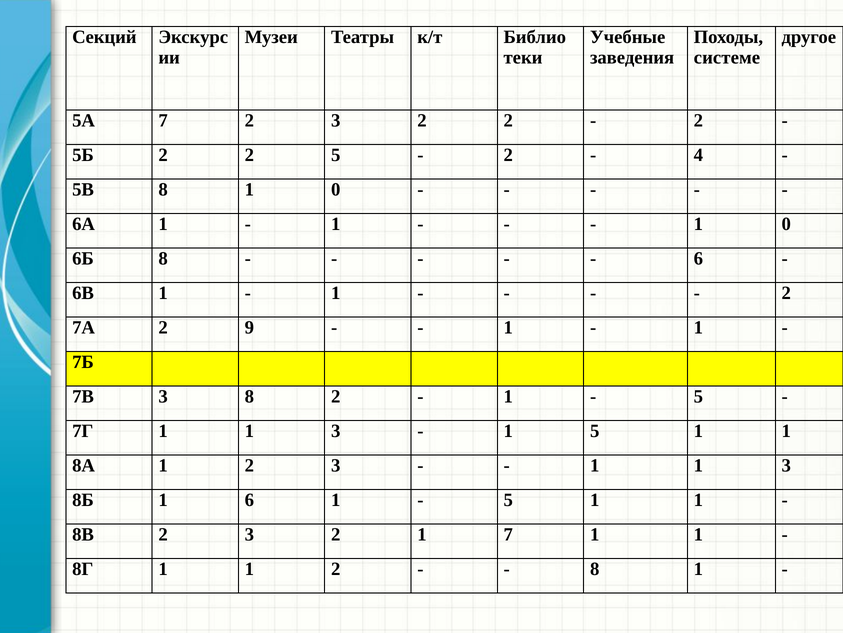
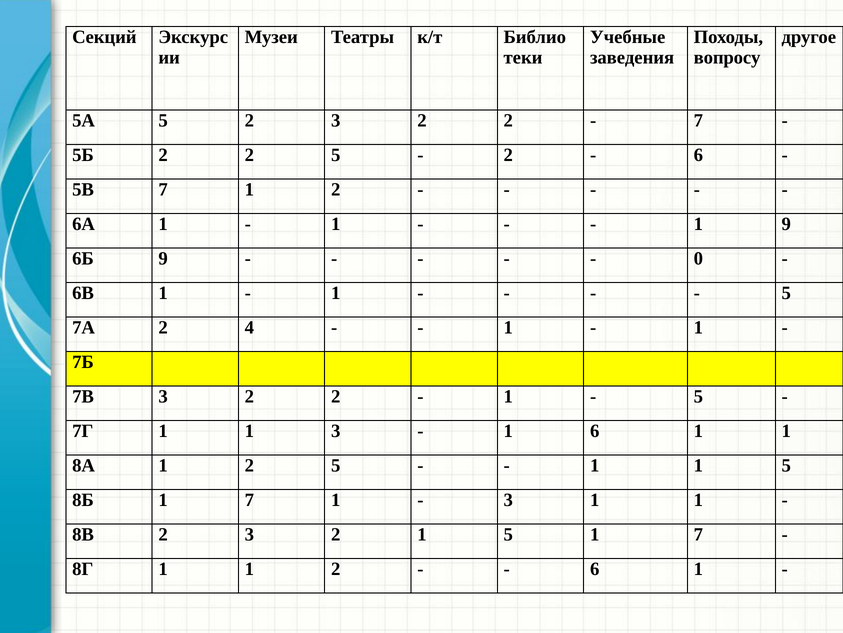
системе: системе -> вопросу (727, 58)
5А 7: 7 -> 5 (163, 120)
2: 2 -> 7 (698, 120)
4: 4 -> 6 (698, 155)
5В 8: 8 -> 7 (163, 189)
0: 0 -> 2 (336, 189)
0: 0 -> 9 (786, 224)
6Б 8: 8 -> 9 (163, 258)
6: 6 -> 0 (698, 258)
2: 2 -> 5 (786, 293)
9: 9 -> 4 (249, 327)
7В 3 8: 8 -> 2 (249, 396)
1 5: 5 -> 6 (595, 431)
1 2 3: 3 -> 5 (336, 465)
3: 3 -> 5 (786, 465)
8Б 1 6: 6 -> 7 (249, 500)
5: 5 -> 3 (508, 500)
2 1 7: 7 -> 5 (508, 534)
1: 1 -> 7 (698, 534)
8: 8 -> 6 (595, 569)
